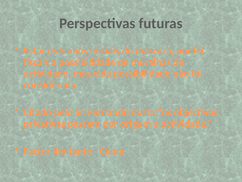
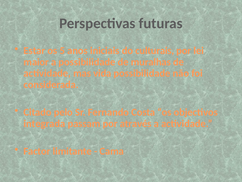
máscara: máscara -> culturais (155, 51)
fiscais: fiscais -> maior (36, 62)
privativas: privativas -> integrada (44, 123)
origem: origem -> através (136, 123)
